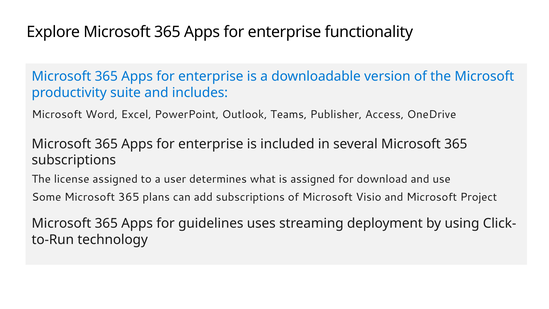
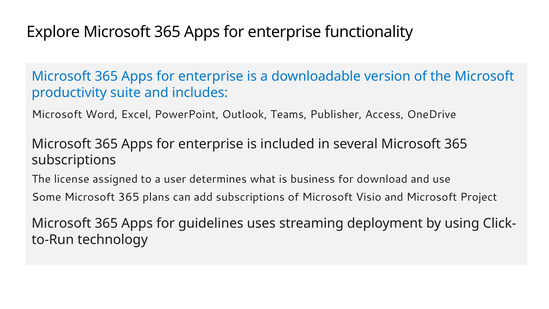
is assigned: assigned -> business (313, 179)
